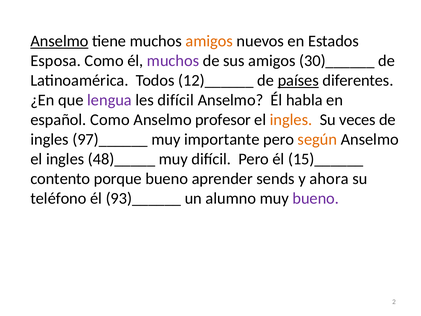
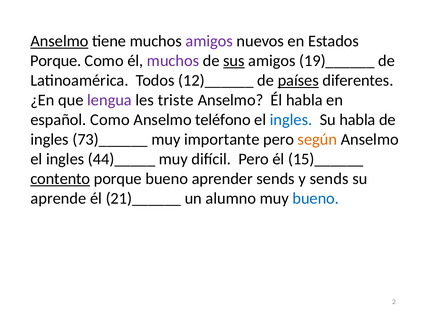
amigos colour: orange -> purple (209, 41)
Esposa: Esposa -> Porque (56, 61)
sus underline: none -> present (234, 61)
30)______: 30)______ -> 19)______ (337, 61)
les difícil: difícil -> triste (176, 100)
profesor: profesor -> teléfono (223, 120)
ingles colour: orange -> blue (291, 120)
Su veces: veces -> habla (357, 120)
97)______: 97)______ -> 73)______ (110, 139)
48)_____: 48)_____ -> 44)_____ (122, 159)
contento underline: none -> present (60, 179)
y ahora: ahora -> sends (329, 179)
teléfono: teléfono -> aprende (58, 198)
93)______: 93)______ -> 21)______ (143, 198)
bueno colour: purple -> blue (316, 198)
